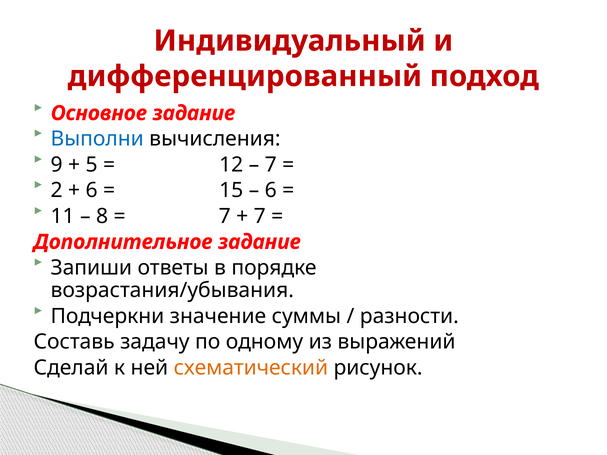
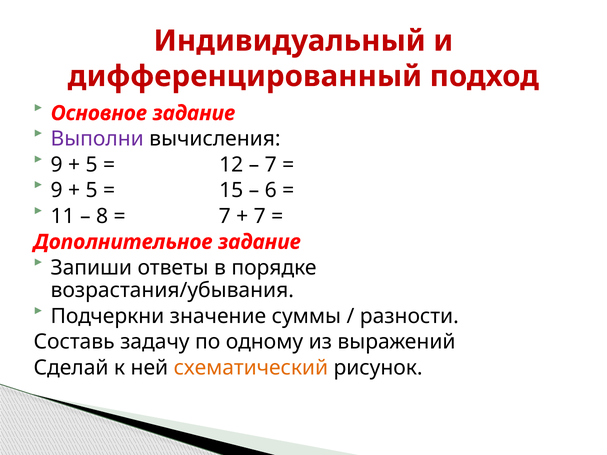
Выполни colour: blue -> purple (97, 139)
2: 2 -> 9 (57, 191)
6: 6 -> 5 (92, 191)
